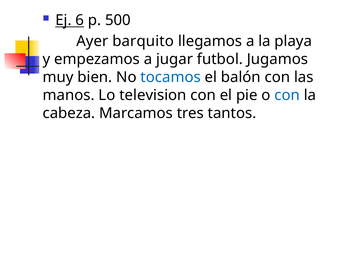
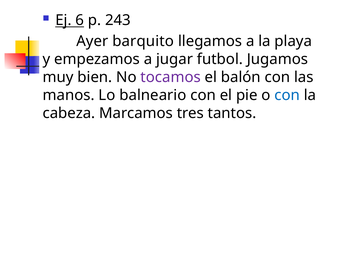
500: 500 -> 243 (118, 20)
tocamos colour: blue -> purple (171, 77)
television: television -> balneario (153, 95)
